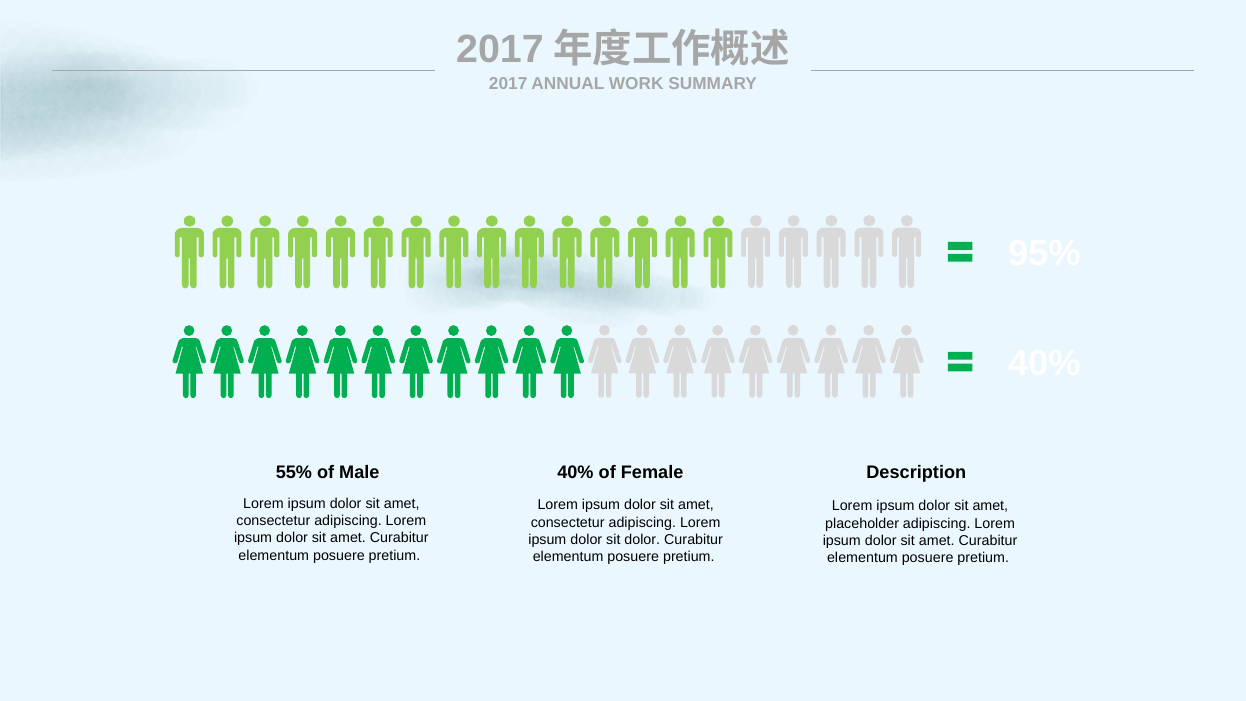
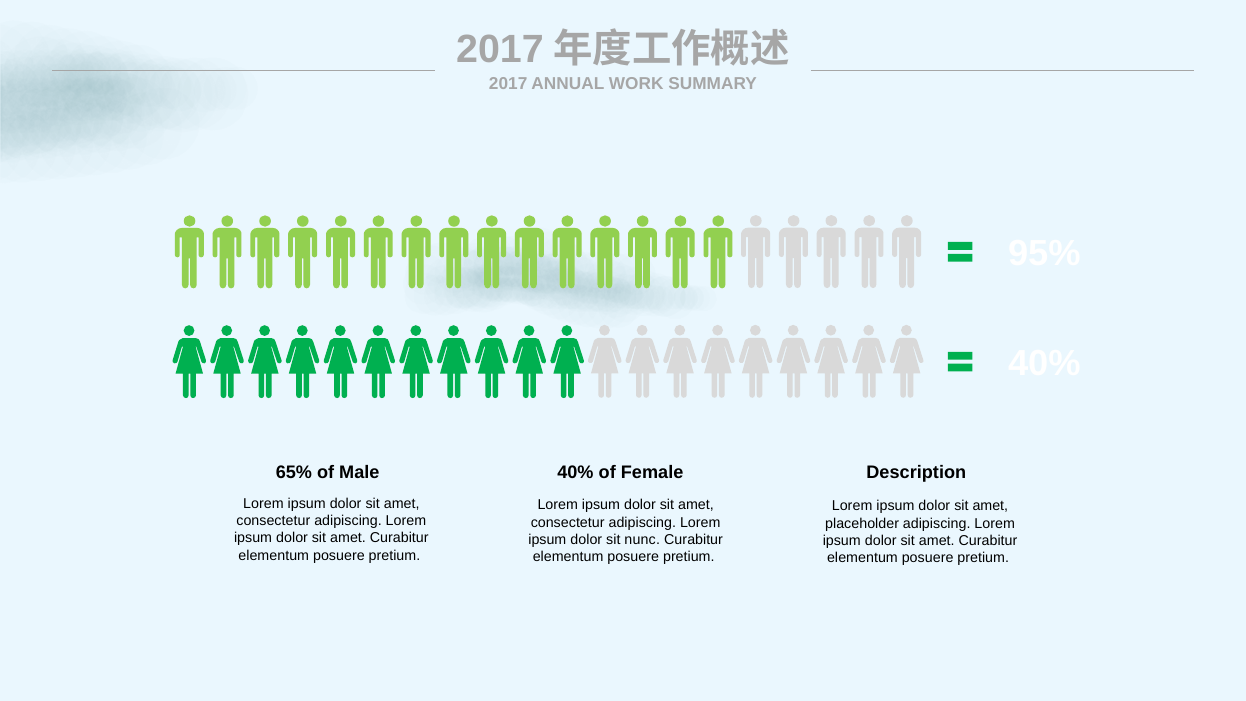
55%: 55% -> 65% (294, 473)
sit dolor: dolor -> nunc (642, 539)
